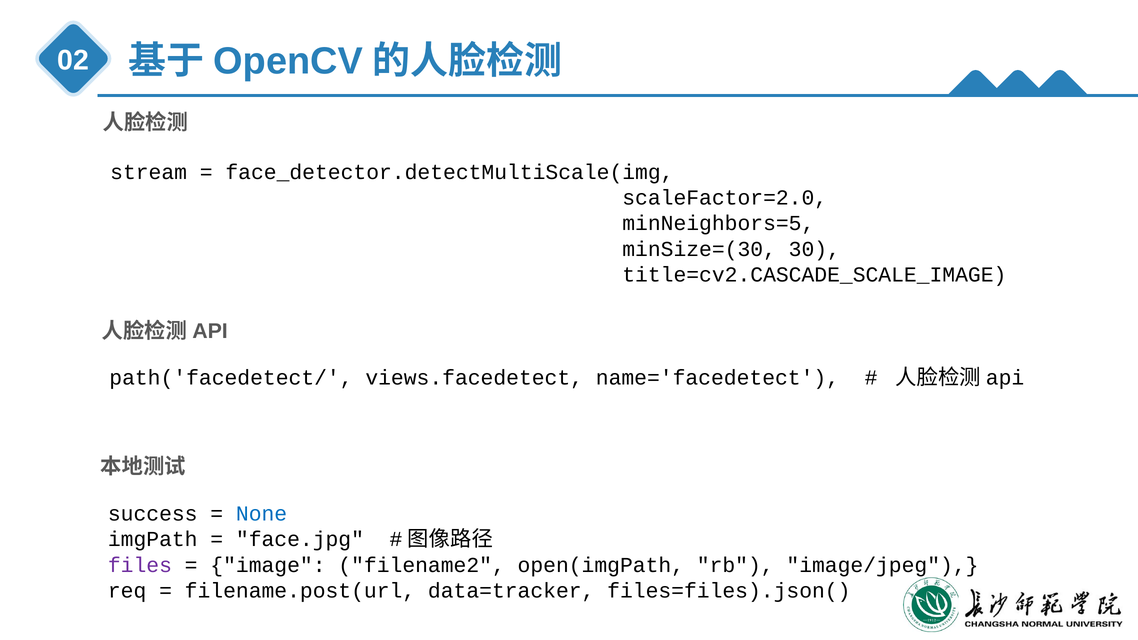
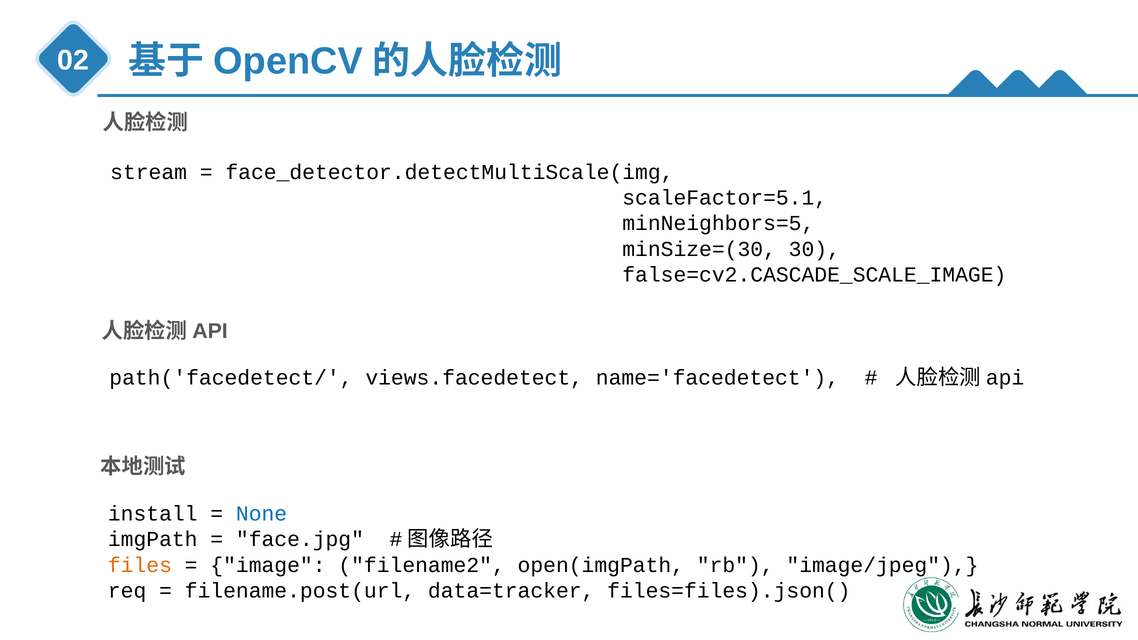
scaleFactor=2.0: scaleFactor=2.0 -> scaleFactor=5.1 (725, 198)
title=cv2.CASCADE_SCALE_IMAGE: title=cv2.CASCADE_SCALE_IMAGE -> false=cv2.CASCADE_SCALE_IMAGE (814, 275)
success: success -> install (153, 514)
files colour: purple -> orange (140, 565)
